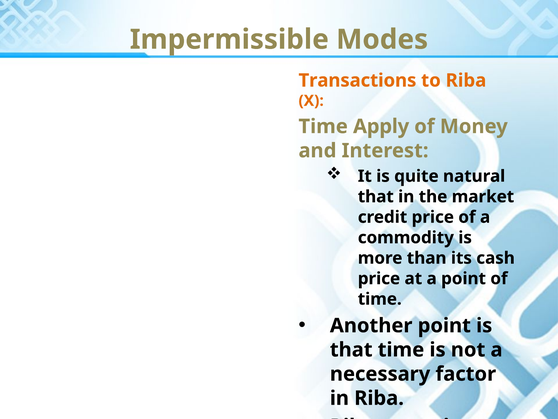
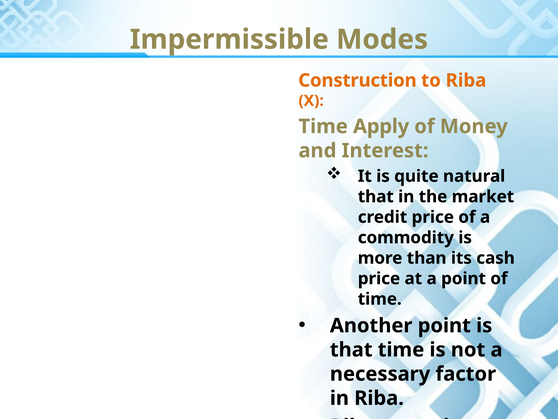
Transactions: Transactions -> Construction (357, 80)
